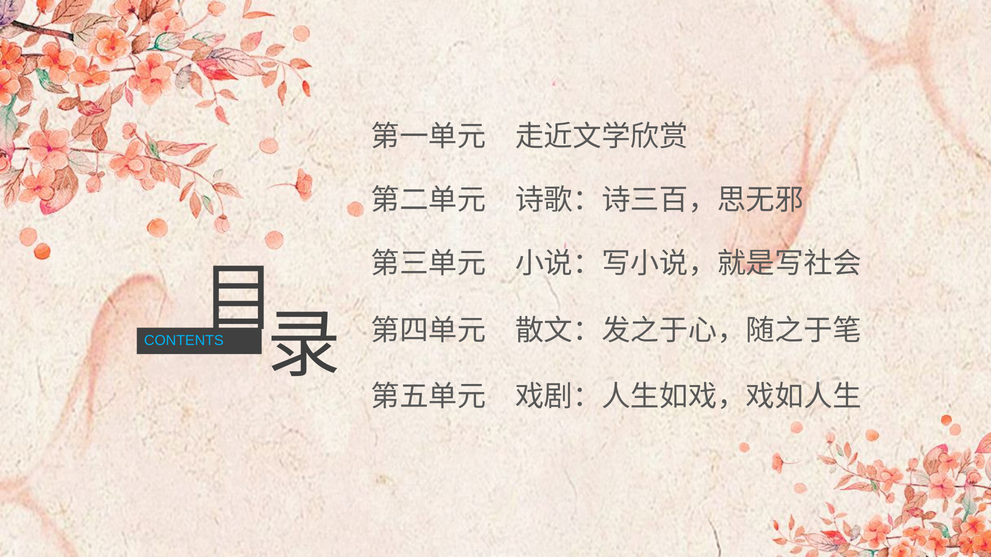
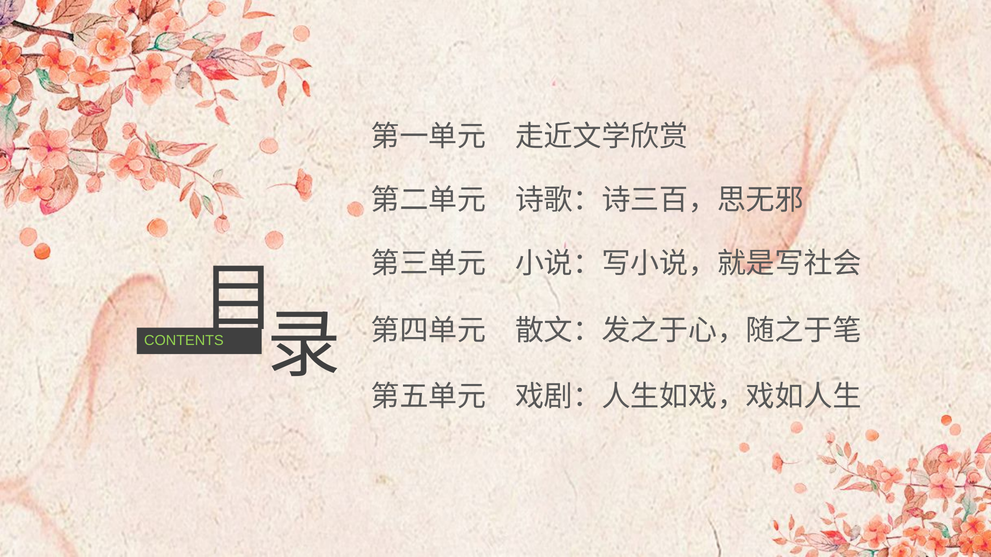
CONTENTS colour: light blue -> light green (184, 341)
